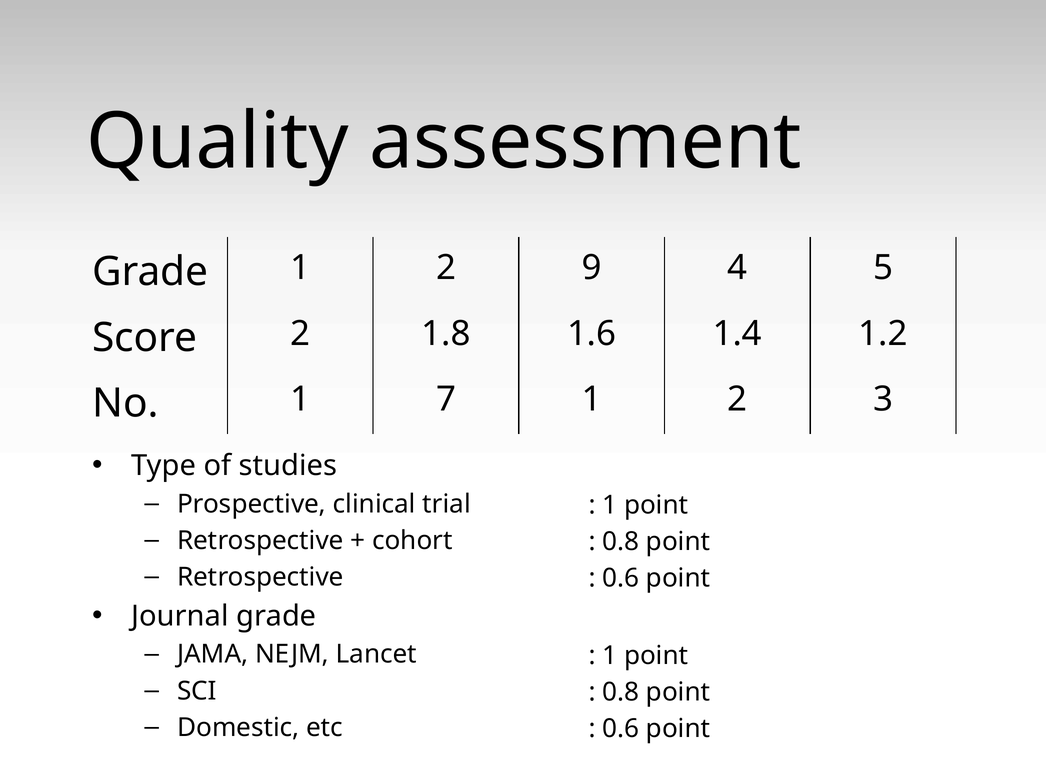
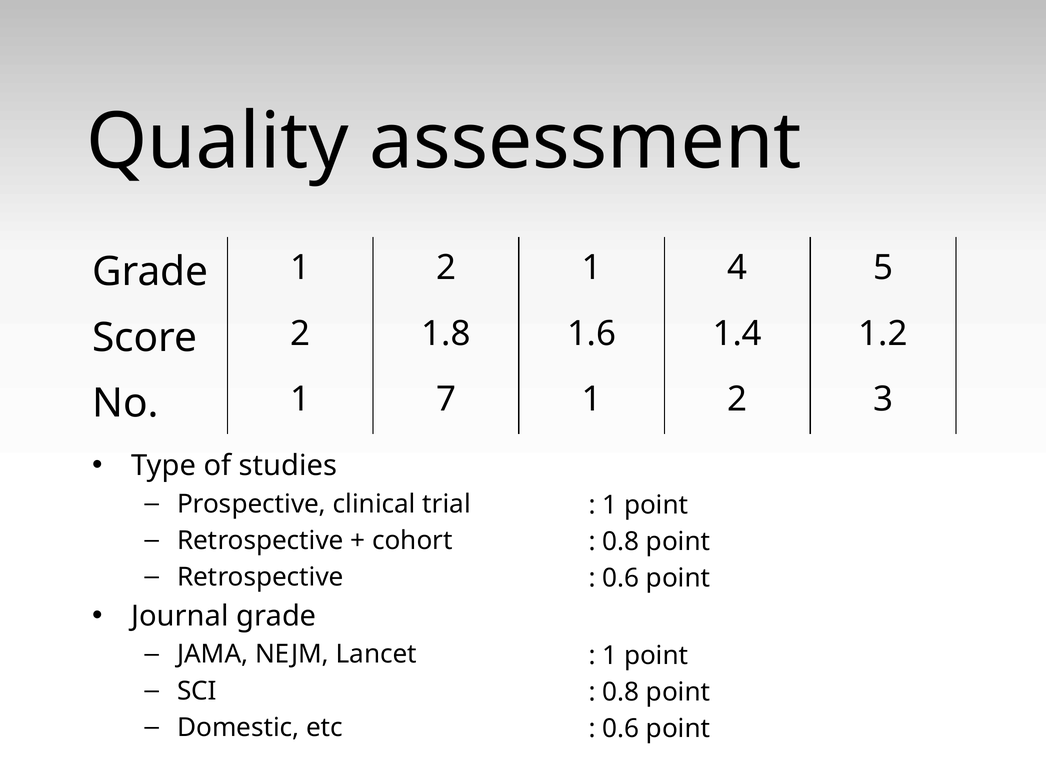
2 9: 9 -> 1 (592, 268)
